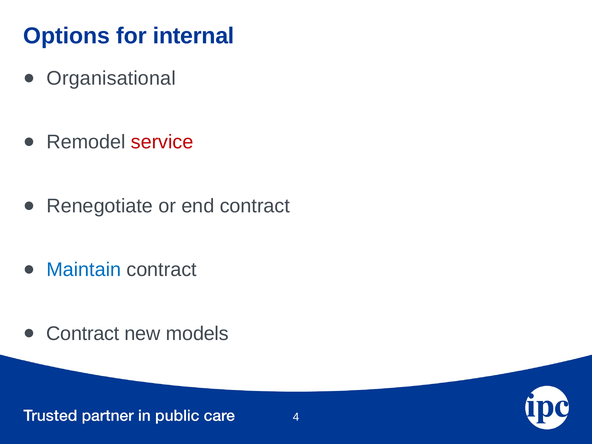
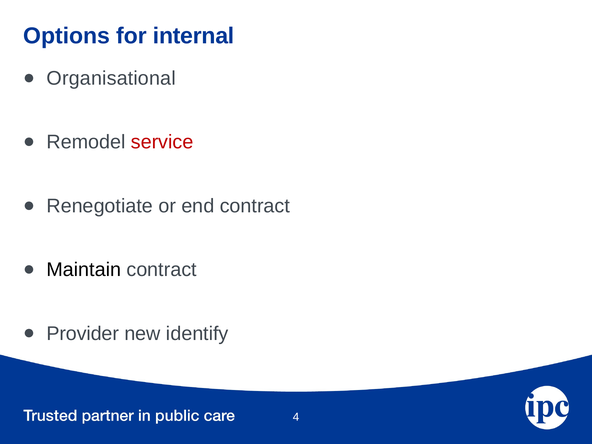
Maintain colour: blue -> black (84, 270)
Contract: Contract -> Provider (83, 334)
models: models -> identify (197, 334)
